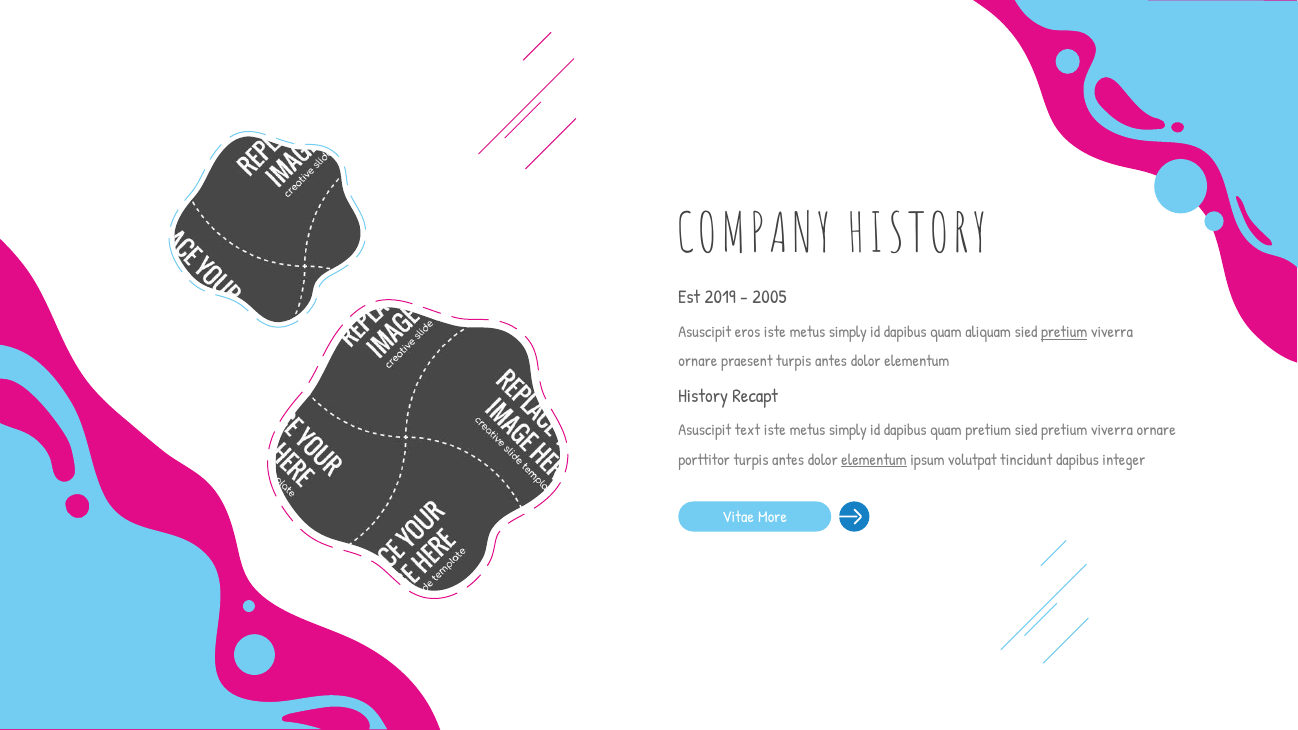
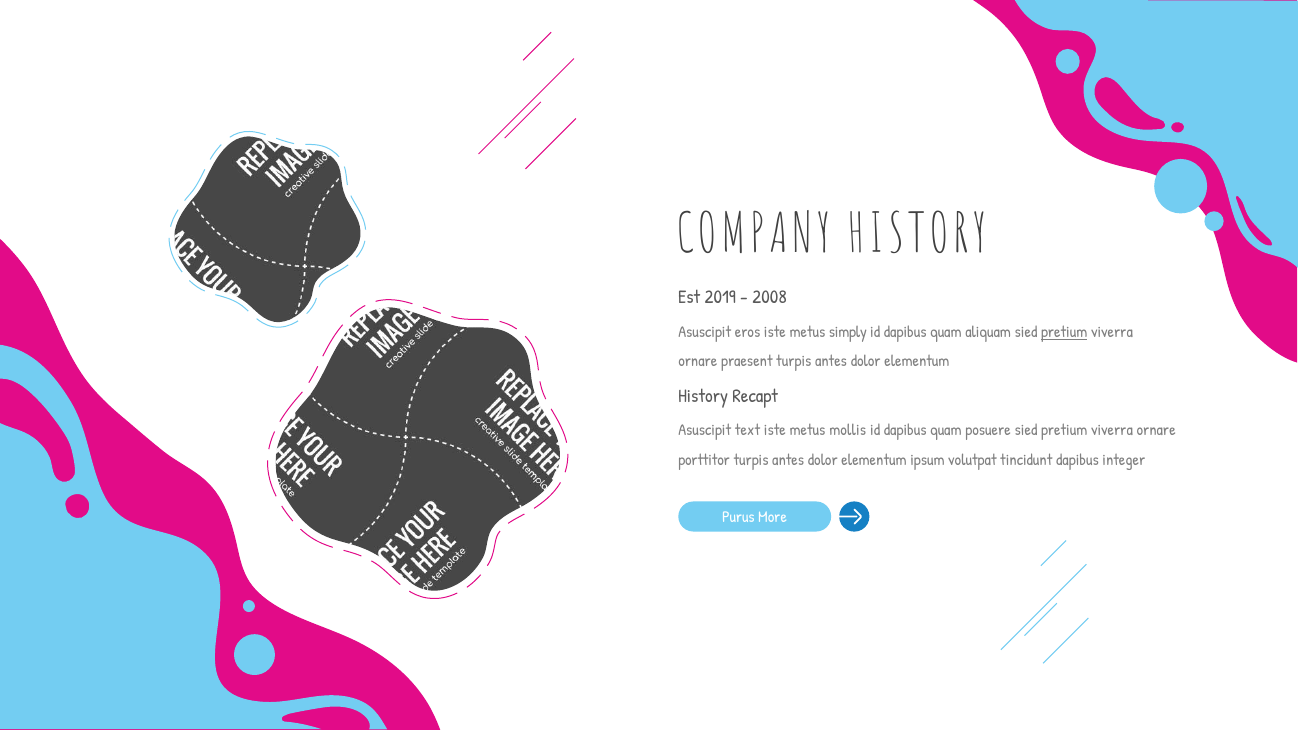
2005: 2005 -> 2008 (770, 298)
simply: simply -> mollis (848, 431)
quam pretium: pretium -> posuere (988, 431)
elementum underline: present -> none (874, 460)
Vitae: Vitae -> Purus (738, 517)
